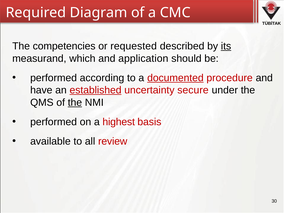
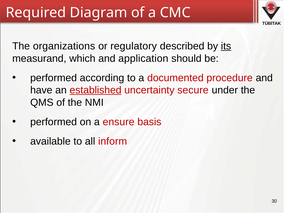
competencies: competencies -> organizations (64, 46)
requested: requested -> regulatory (134, 46)
documented underline: present -> none (175, 78)
the underline: present -> none (75, 102)
highest: highest -> ensure (119, 122)
review: review -> inform (113, 141)
